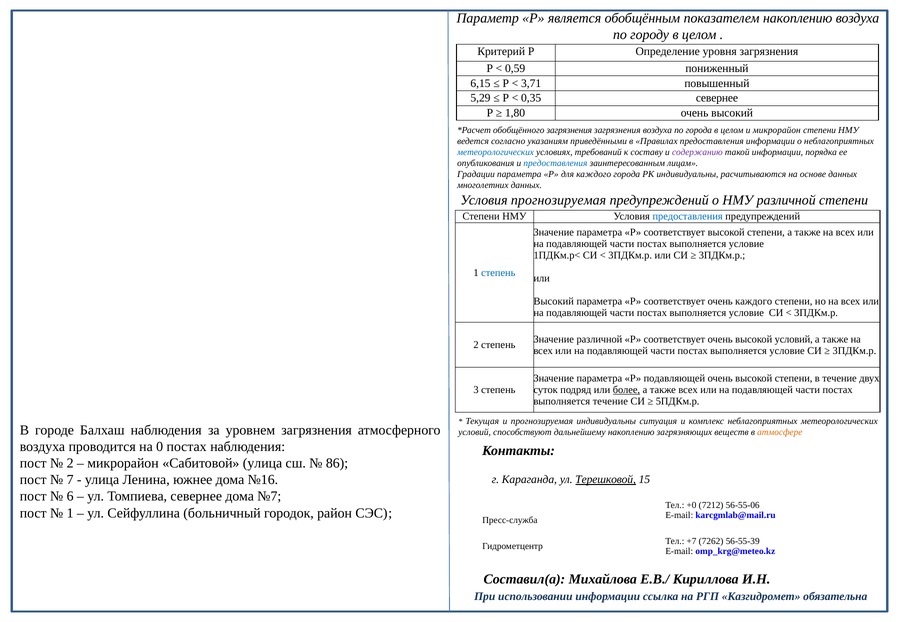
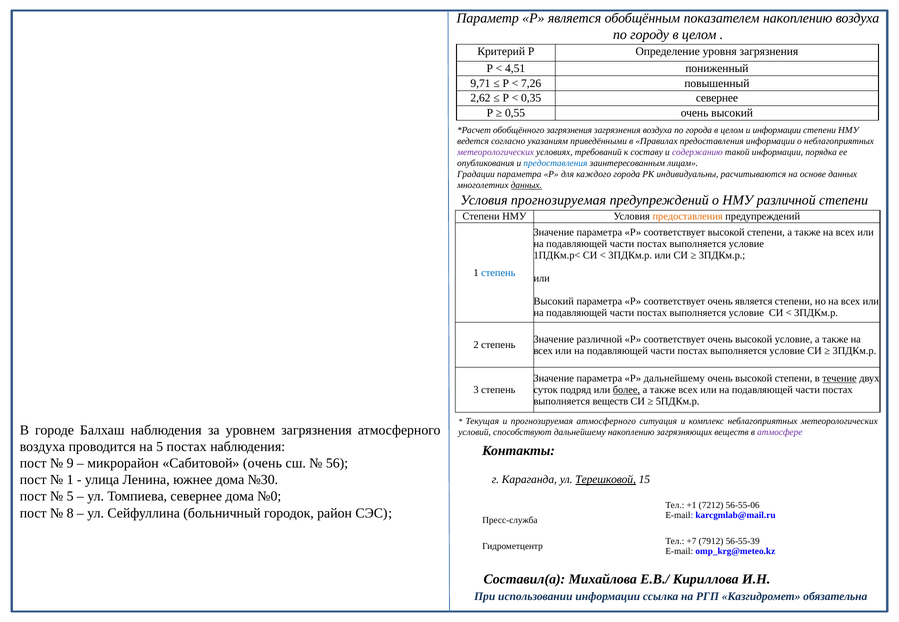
0,59: 0,59 -> 4,51 (515, 68)
6,15: 6,15 -> 9,71 (480, 83)
3,71: 3,71 -> 7,26 (531, 83)
5,29: 5,29 -> 2,62 (480, 98)
1,80: 1,80 -> 0,55 (515, 113)
и микрорайон: микрорайон -> информации (777, 130)
метеорологических colour: blue -> purple (496, 152)
данных underline: none -> present (526, 185)
предоставления colour: blue -> orange (688, 217)
очень каждого: каждого -> является (754, 302)
высокой условий: условий -> условие (794, 339)
Р подавляющей: подавляющей -> дальнейшему (674, 379)
течение underline: none -> present (840, 379)
выполняется течение: течение -> веществ (610, 402)
прогнозируемая индивидуальны: индивидуальны -> атмосферного (606, 422)
атмосфере colour: orange -> purple (780, 433)
на 0: 0 -> 5 (160, 447)
2: 2 -> 9 (70, 464)
Сабитовой улица: улица -> очень (262, 464)
86: 86 -> 56 (337, 464)
7: 7 -> 1 (70, 480)
№16: №16 -> №30 (263, 480)
6: 6 -> 5 (70, 497)
№7: №7 -> №0 (269, 497)
+0: +0 -> +1 (691, 505)
1: 1 -> 8 (70, 513)
7262: 7262 -> 7912 (711, 541)
